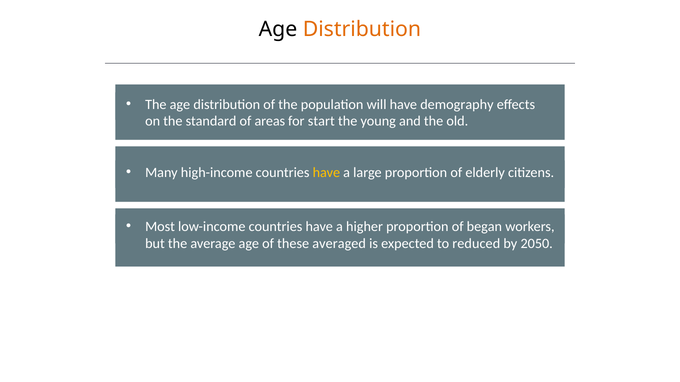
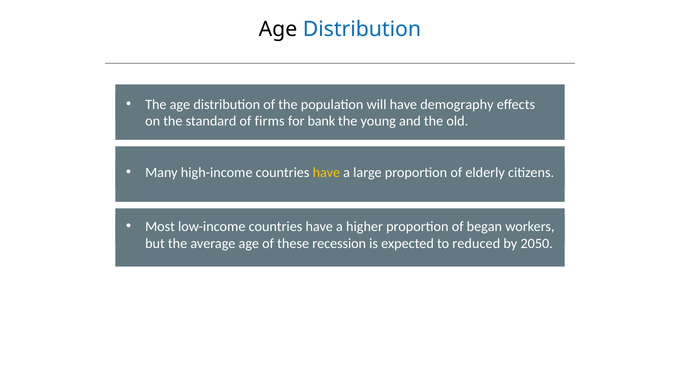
Distribution colour: orange -> blue (362, 29)
areas: areas -> firms (270, 121)
start: start -> bank (321, 121)
averaged: averaged -> recession (339, 244)
